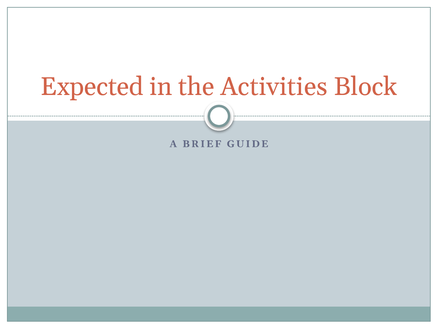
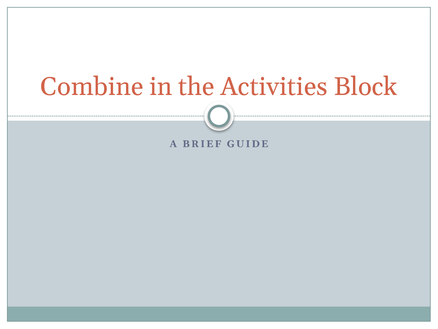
Expected: Expected -> Combine (92, 86)
